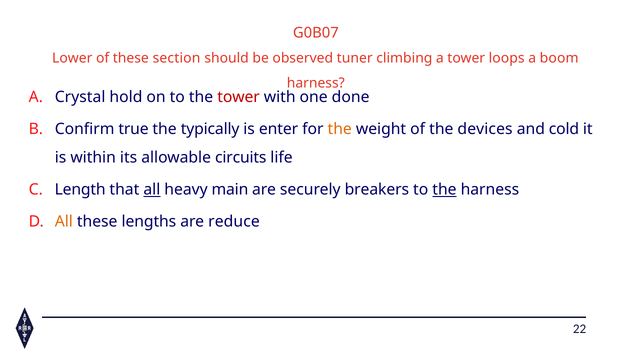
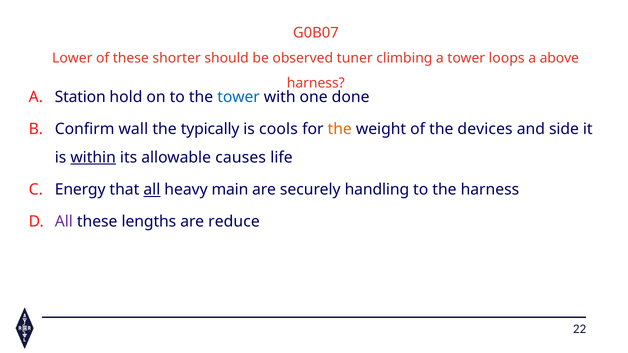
section: section -> shorter (177, 58)
boom: boom -> above (559, 58)
Crystal: Crystal -> Station (80, 97)
tower colour: red -> blue (239, 97)
true: true -> wall (133, 129)
enter: enter -> cools (278, 129)
cold: cold -> side (564, 129)
within underline: none -> present (93, 158)
circuits: circuits -> causes (241, 158)
Length: Length -> Energy (80, 190)
breakers: breakers -> handling (377, 190)
the underline: present -> none (444, 190)
All colour: orange -> purple (64, 222)
